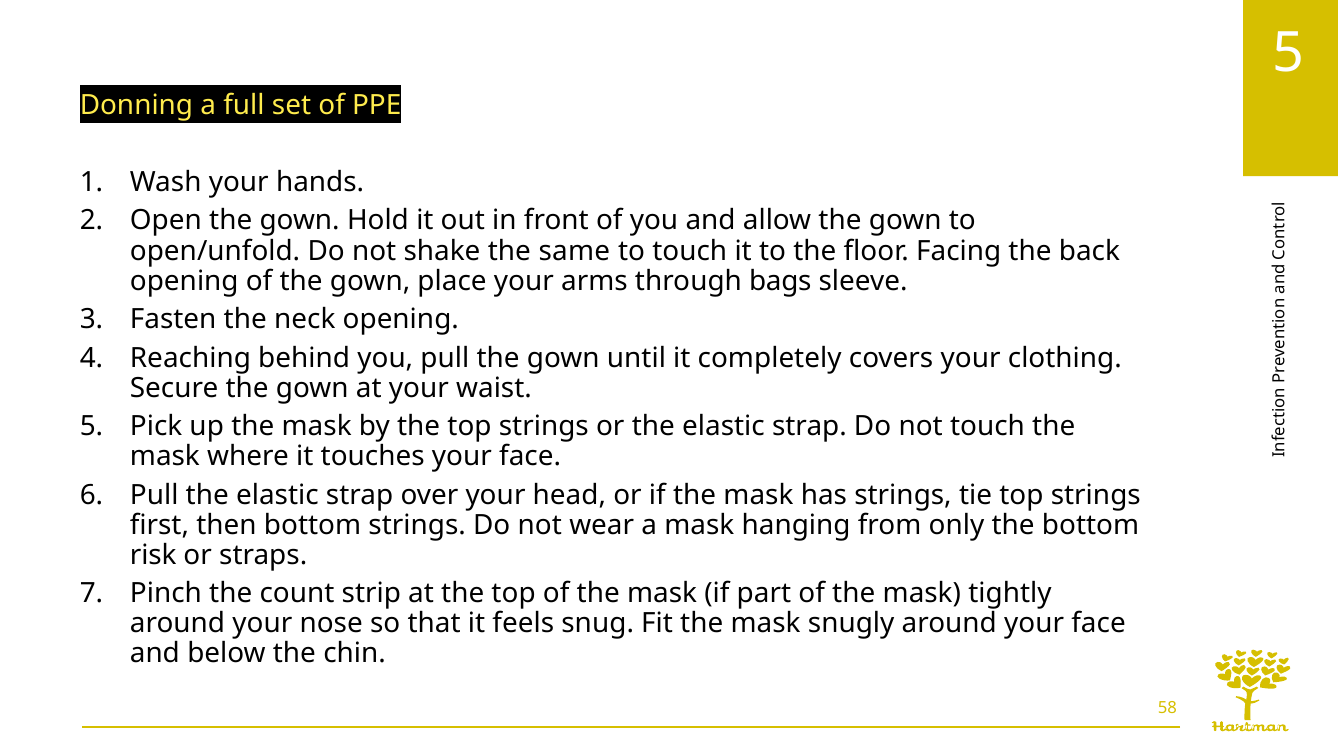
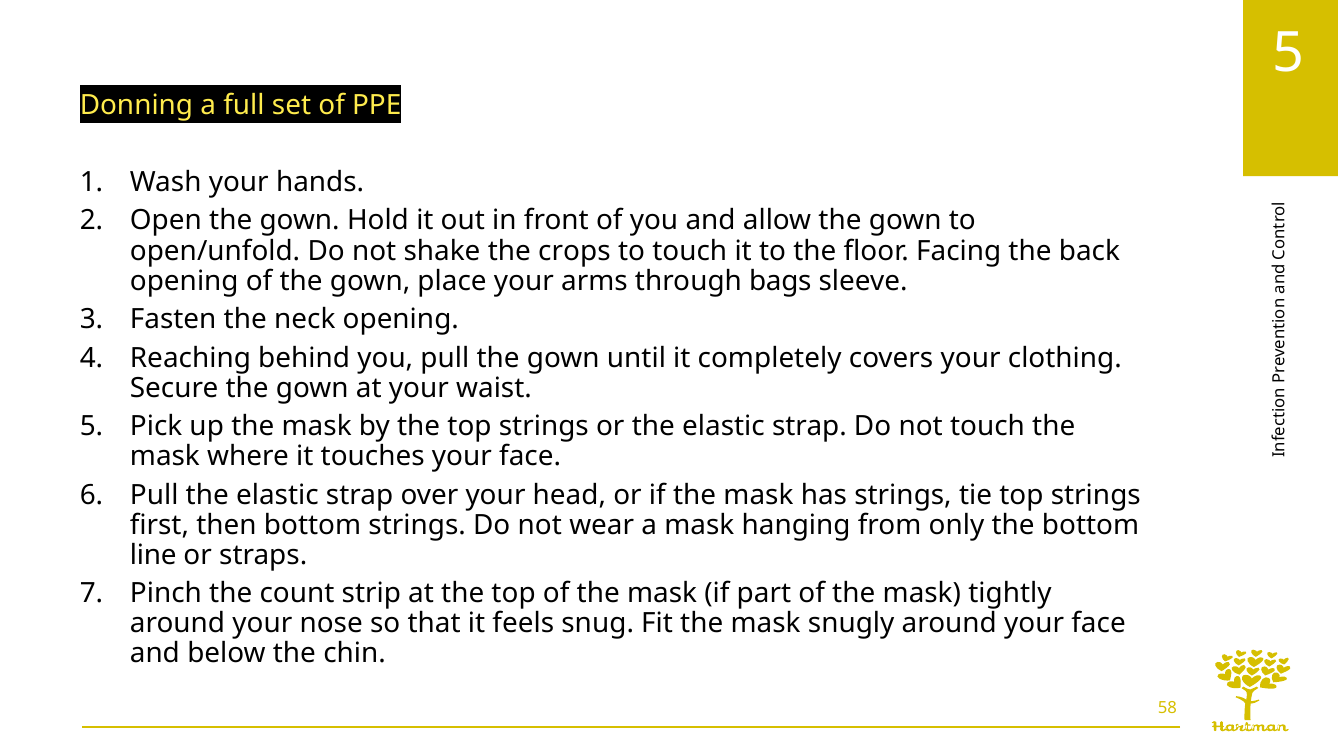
same: same -> crops (574, 251)
risk: risk -> line (153, 556)
